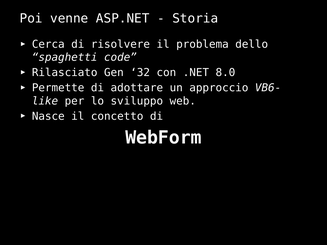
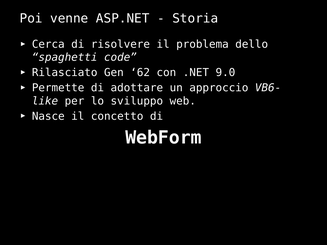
32: 32 -> 62 (140, 73)
8.0: 8.0 -> 9.0 (225, 73)
